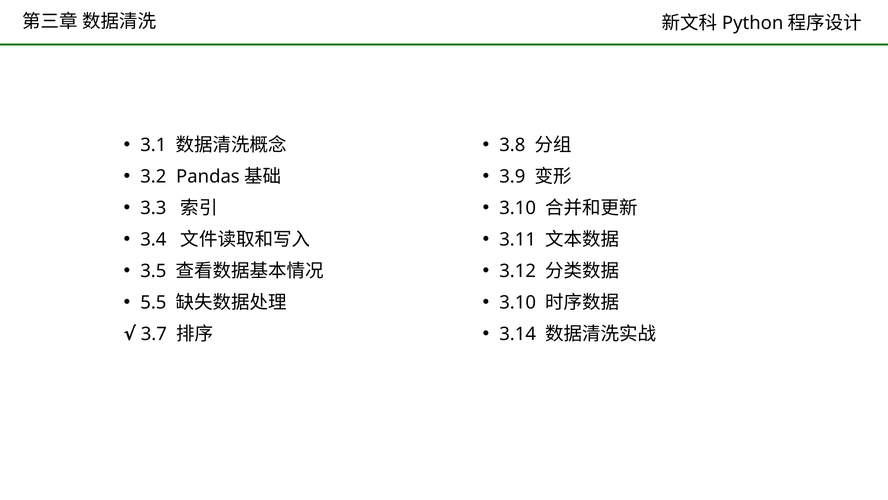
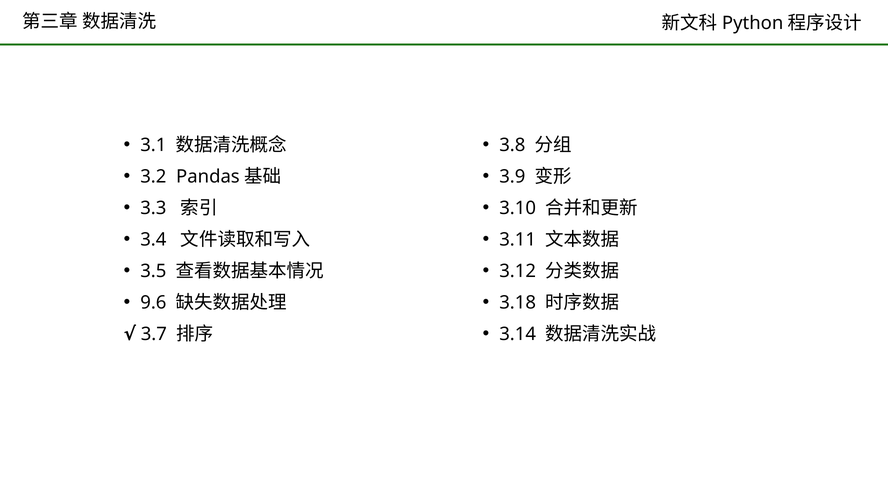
5.5: 5.5 -> 9.6 (153, 303)
3.10: 3.10 -> 3.18 (518, 303)
